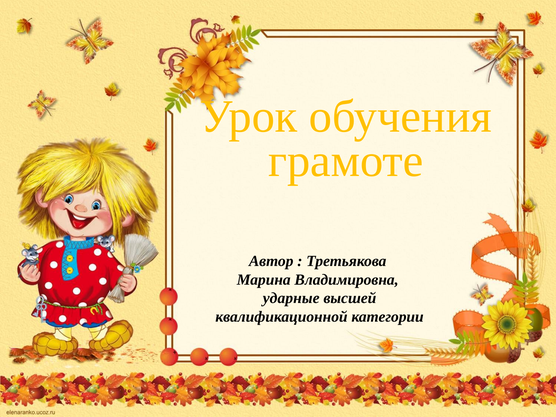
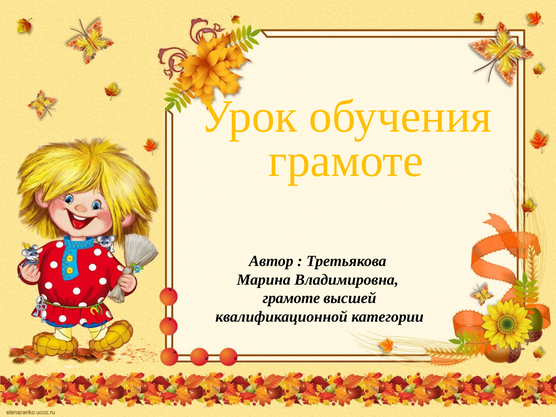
ударные: ударные -> грамоте (291, 298)
